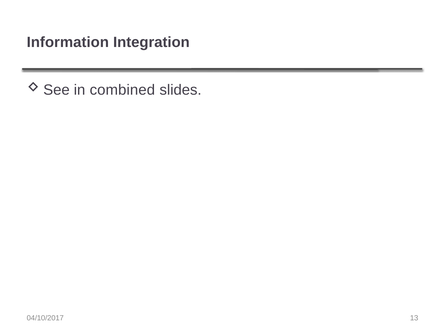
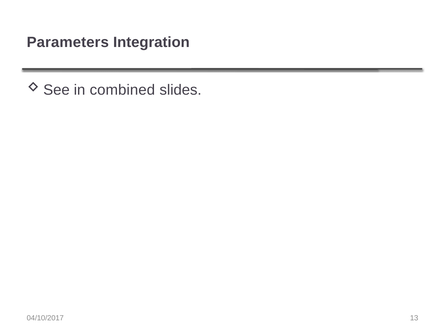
Information: Information -> Parameters (68, 42)
